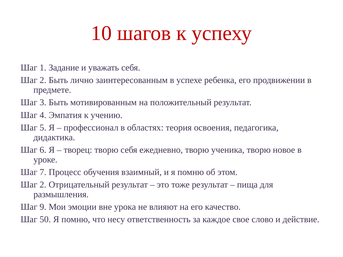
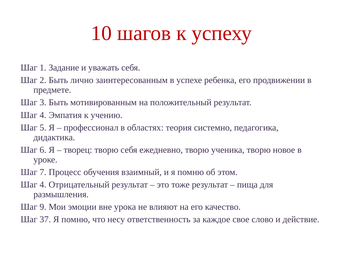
освоения: освоения -> системно (213, 128)
2: 2 -> 4 (43, 185)
50: 50 -> 37 (45, 220)
